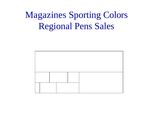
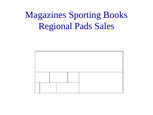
Colors: Colors -> Books (115, 15)
Pens: Pens -> Pads (83, 26)
